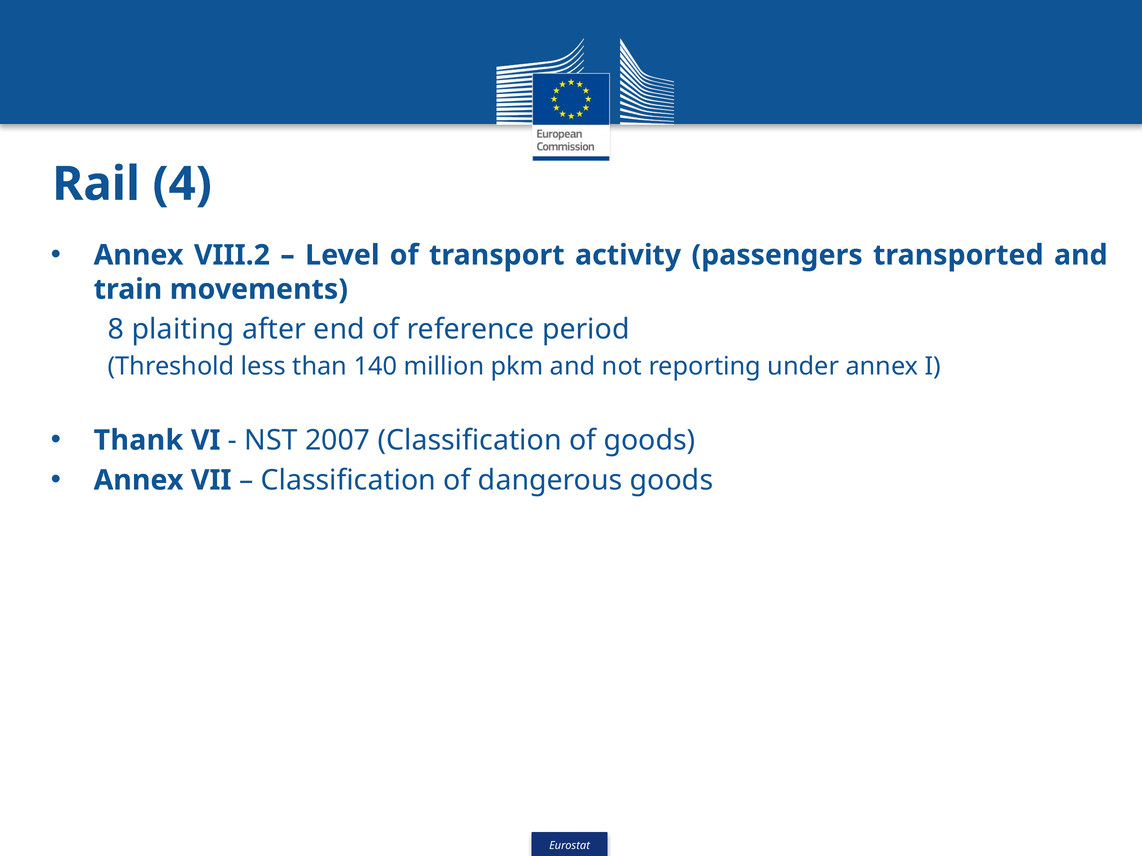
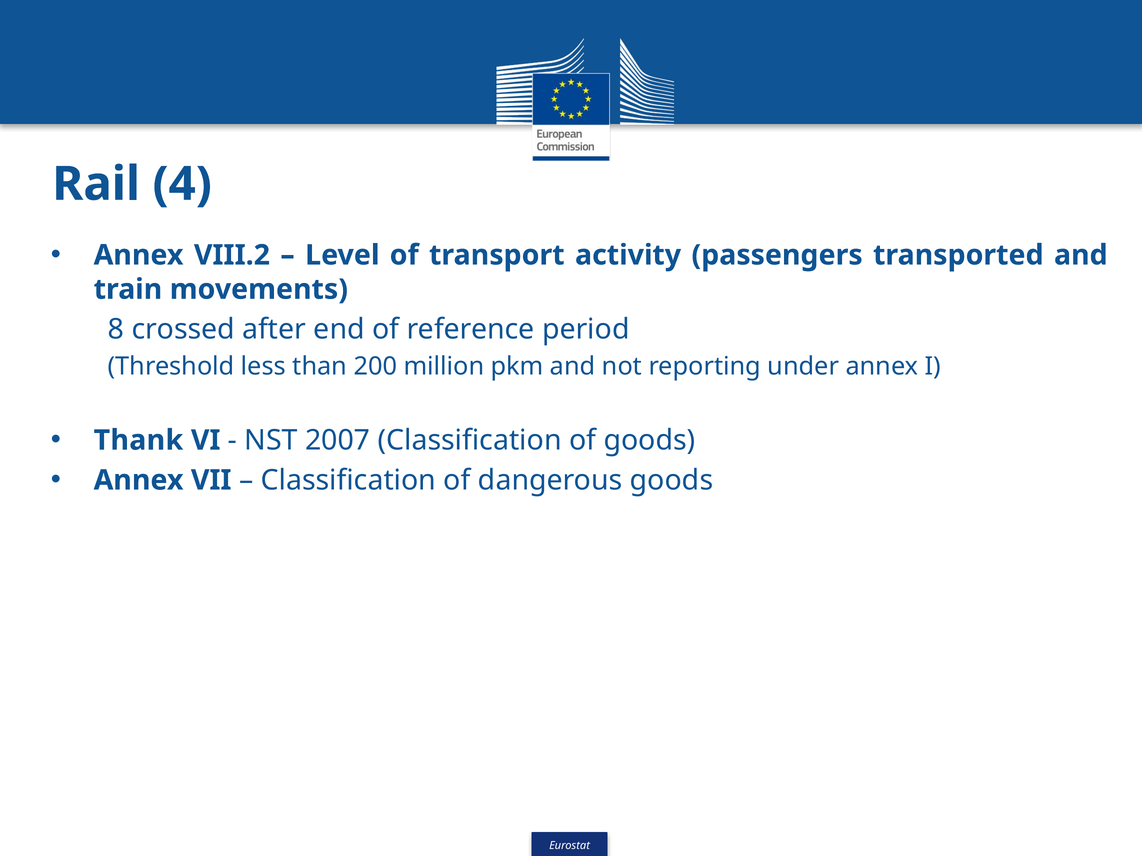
plaiting: plaiting -> crossed (183, 329)
140: 140 -> 200 (375, 367)
